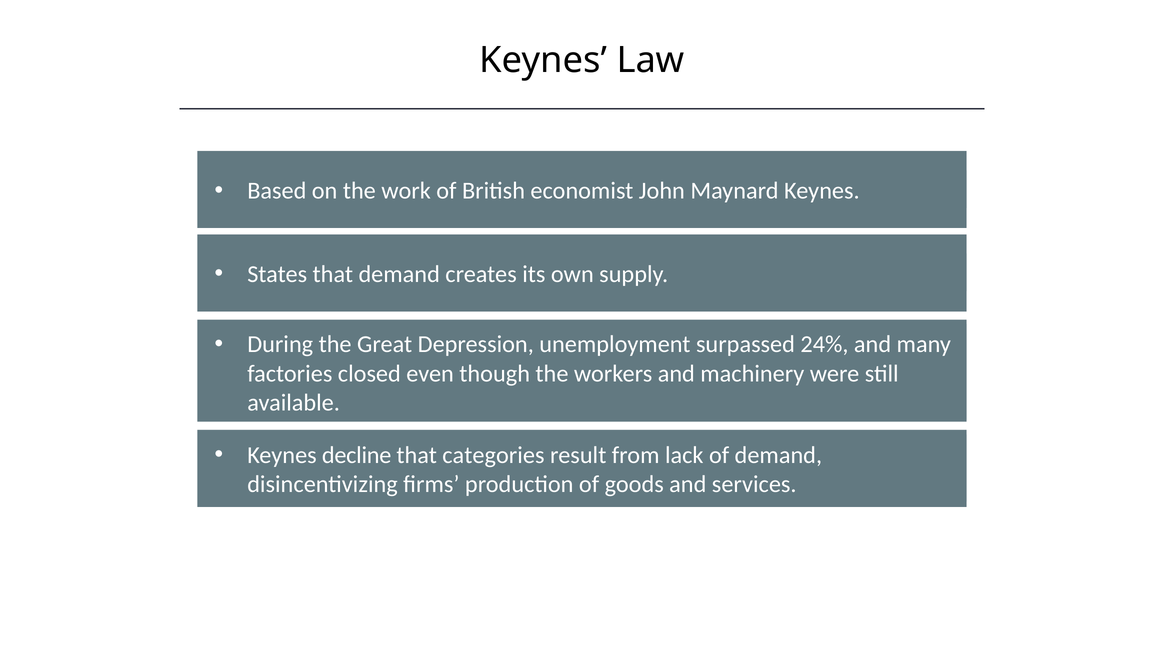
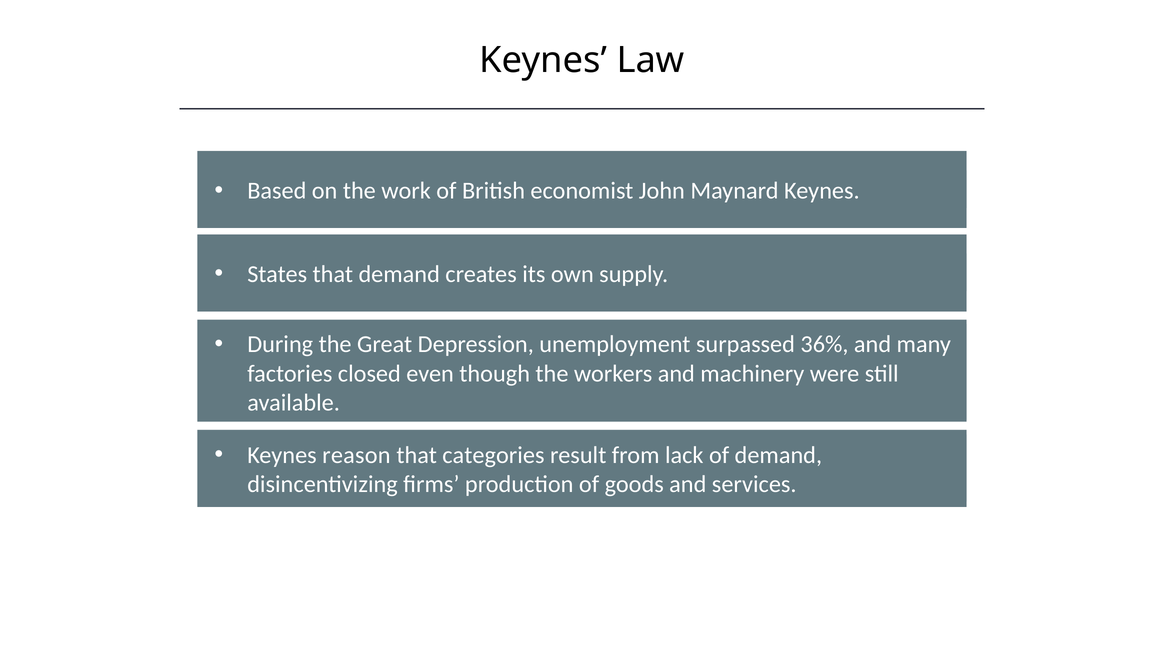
24%: 24% -> 36% (824, 344)
decline: decline -> reason (356, 455)
